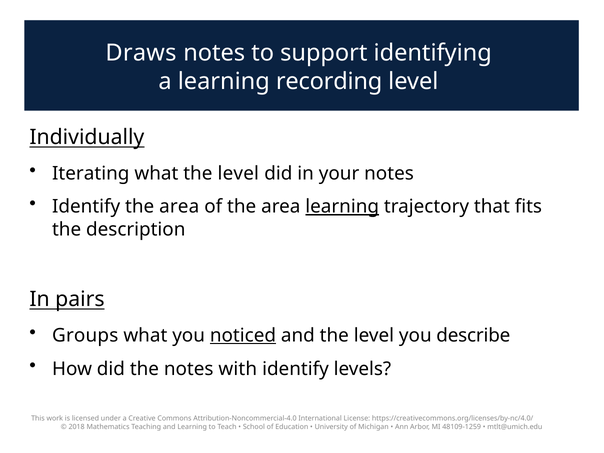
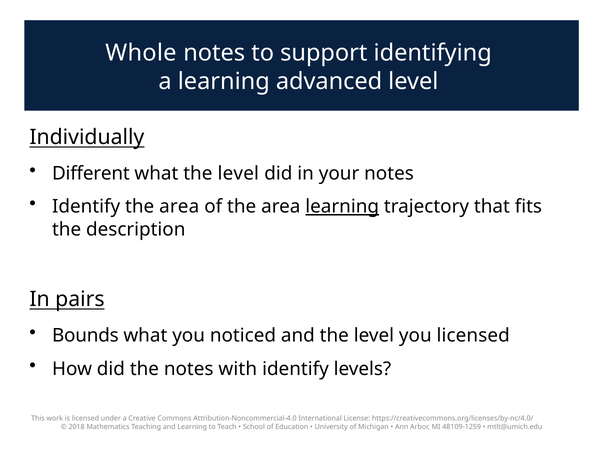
Draws: Draws -> Whole (141, 53)
recording: recording -> advanced (329, 81)
Iterating: Iterating -> Different (91, 173)
Groups: Groups -> Bounds (85, 336)
noticed underline: present -> none (243, 336)
you describe: describe -> licensed (473, 336)
